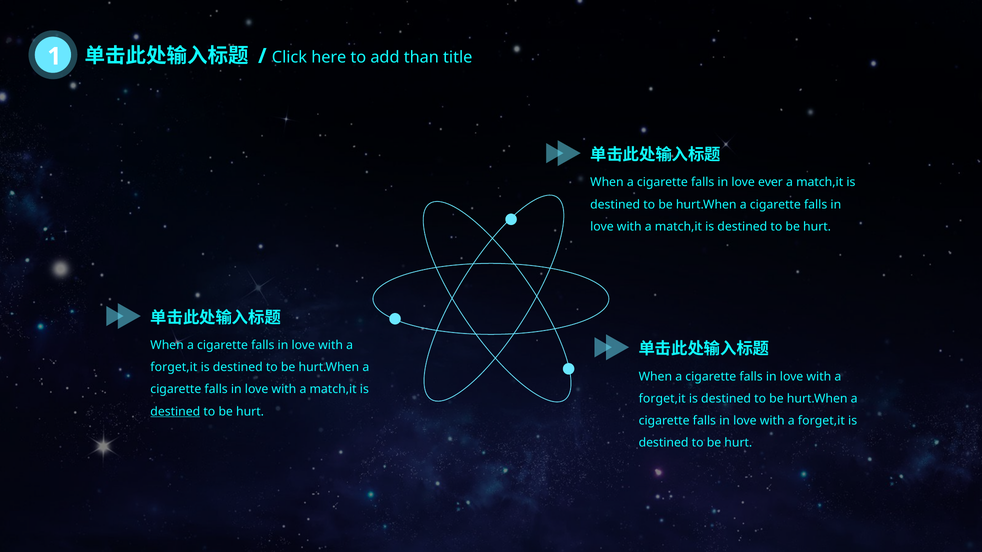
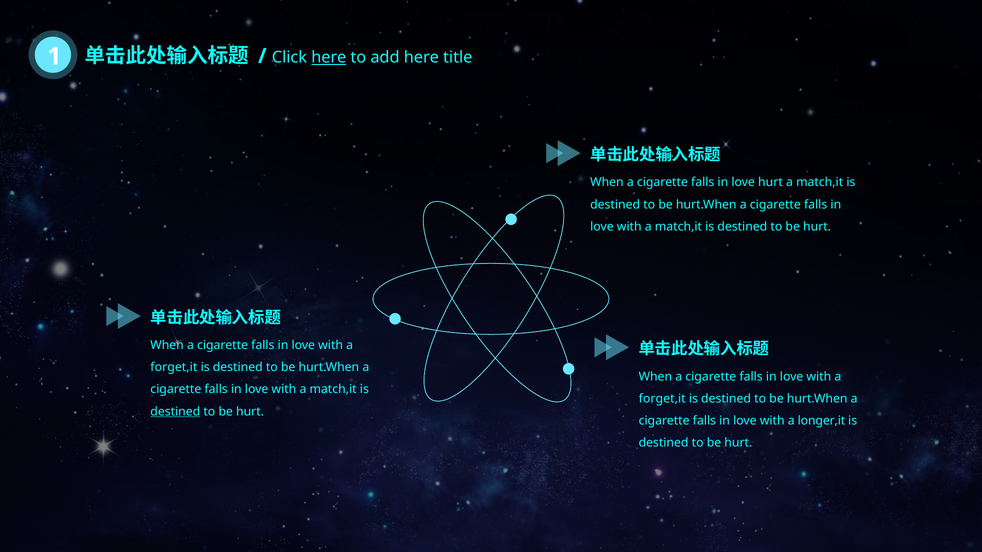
here underline: none -> present (329, 57)
add than: than -> here (421, 57)
love ever: ever -> hurt (770, 183)
forget,it: forget,it -> longer,it (821, 421)
